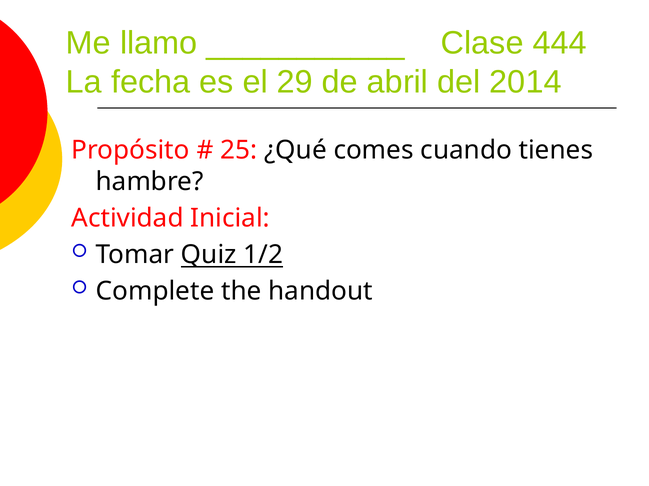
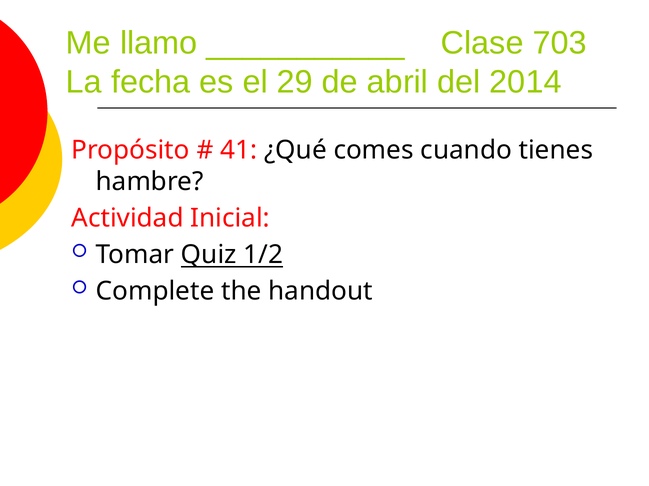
444: 444 -> 703 (560, 43)
25: 25 -> 41 (239, 151)
